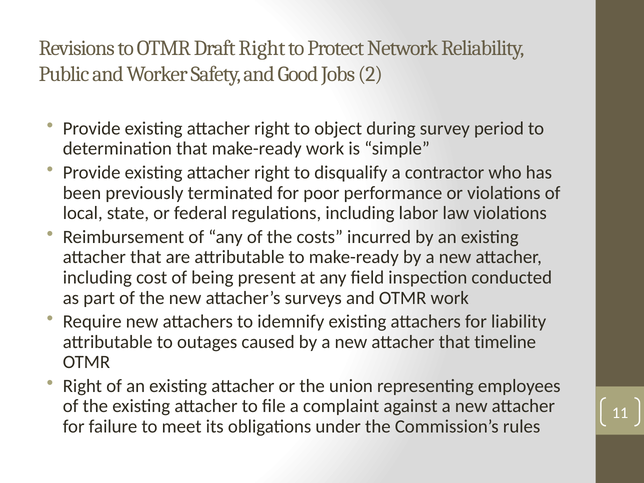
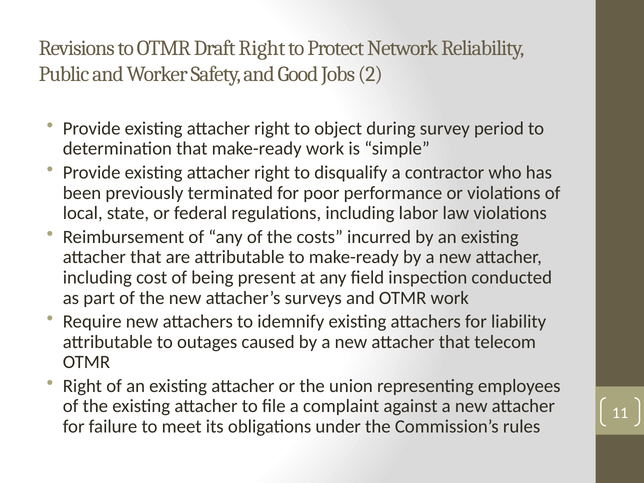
timeline: timeline -> telecom (505, 342)
